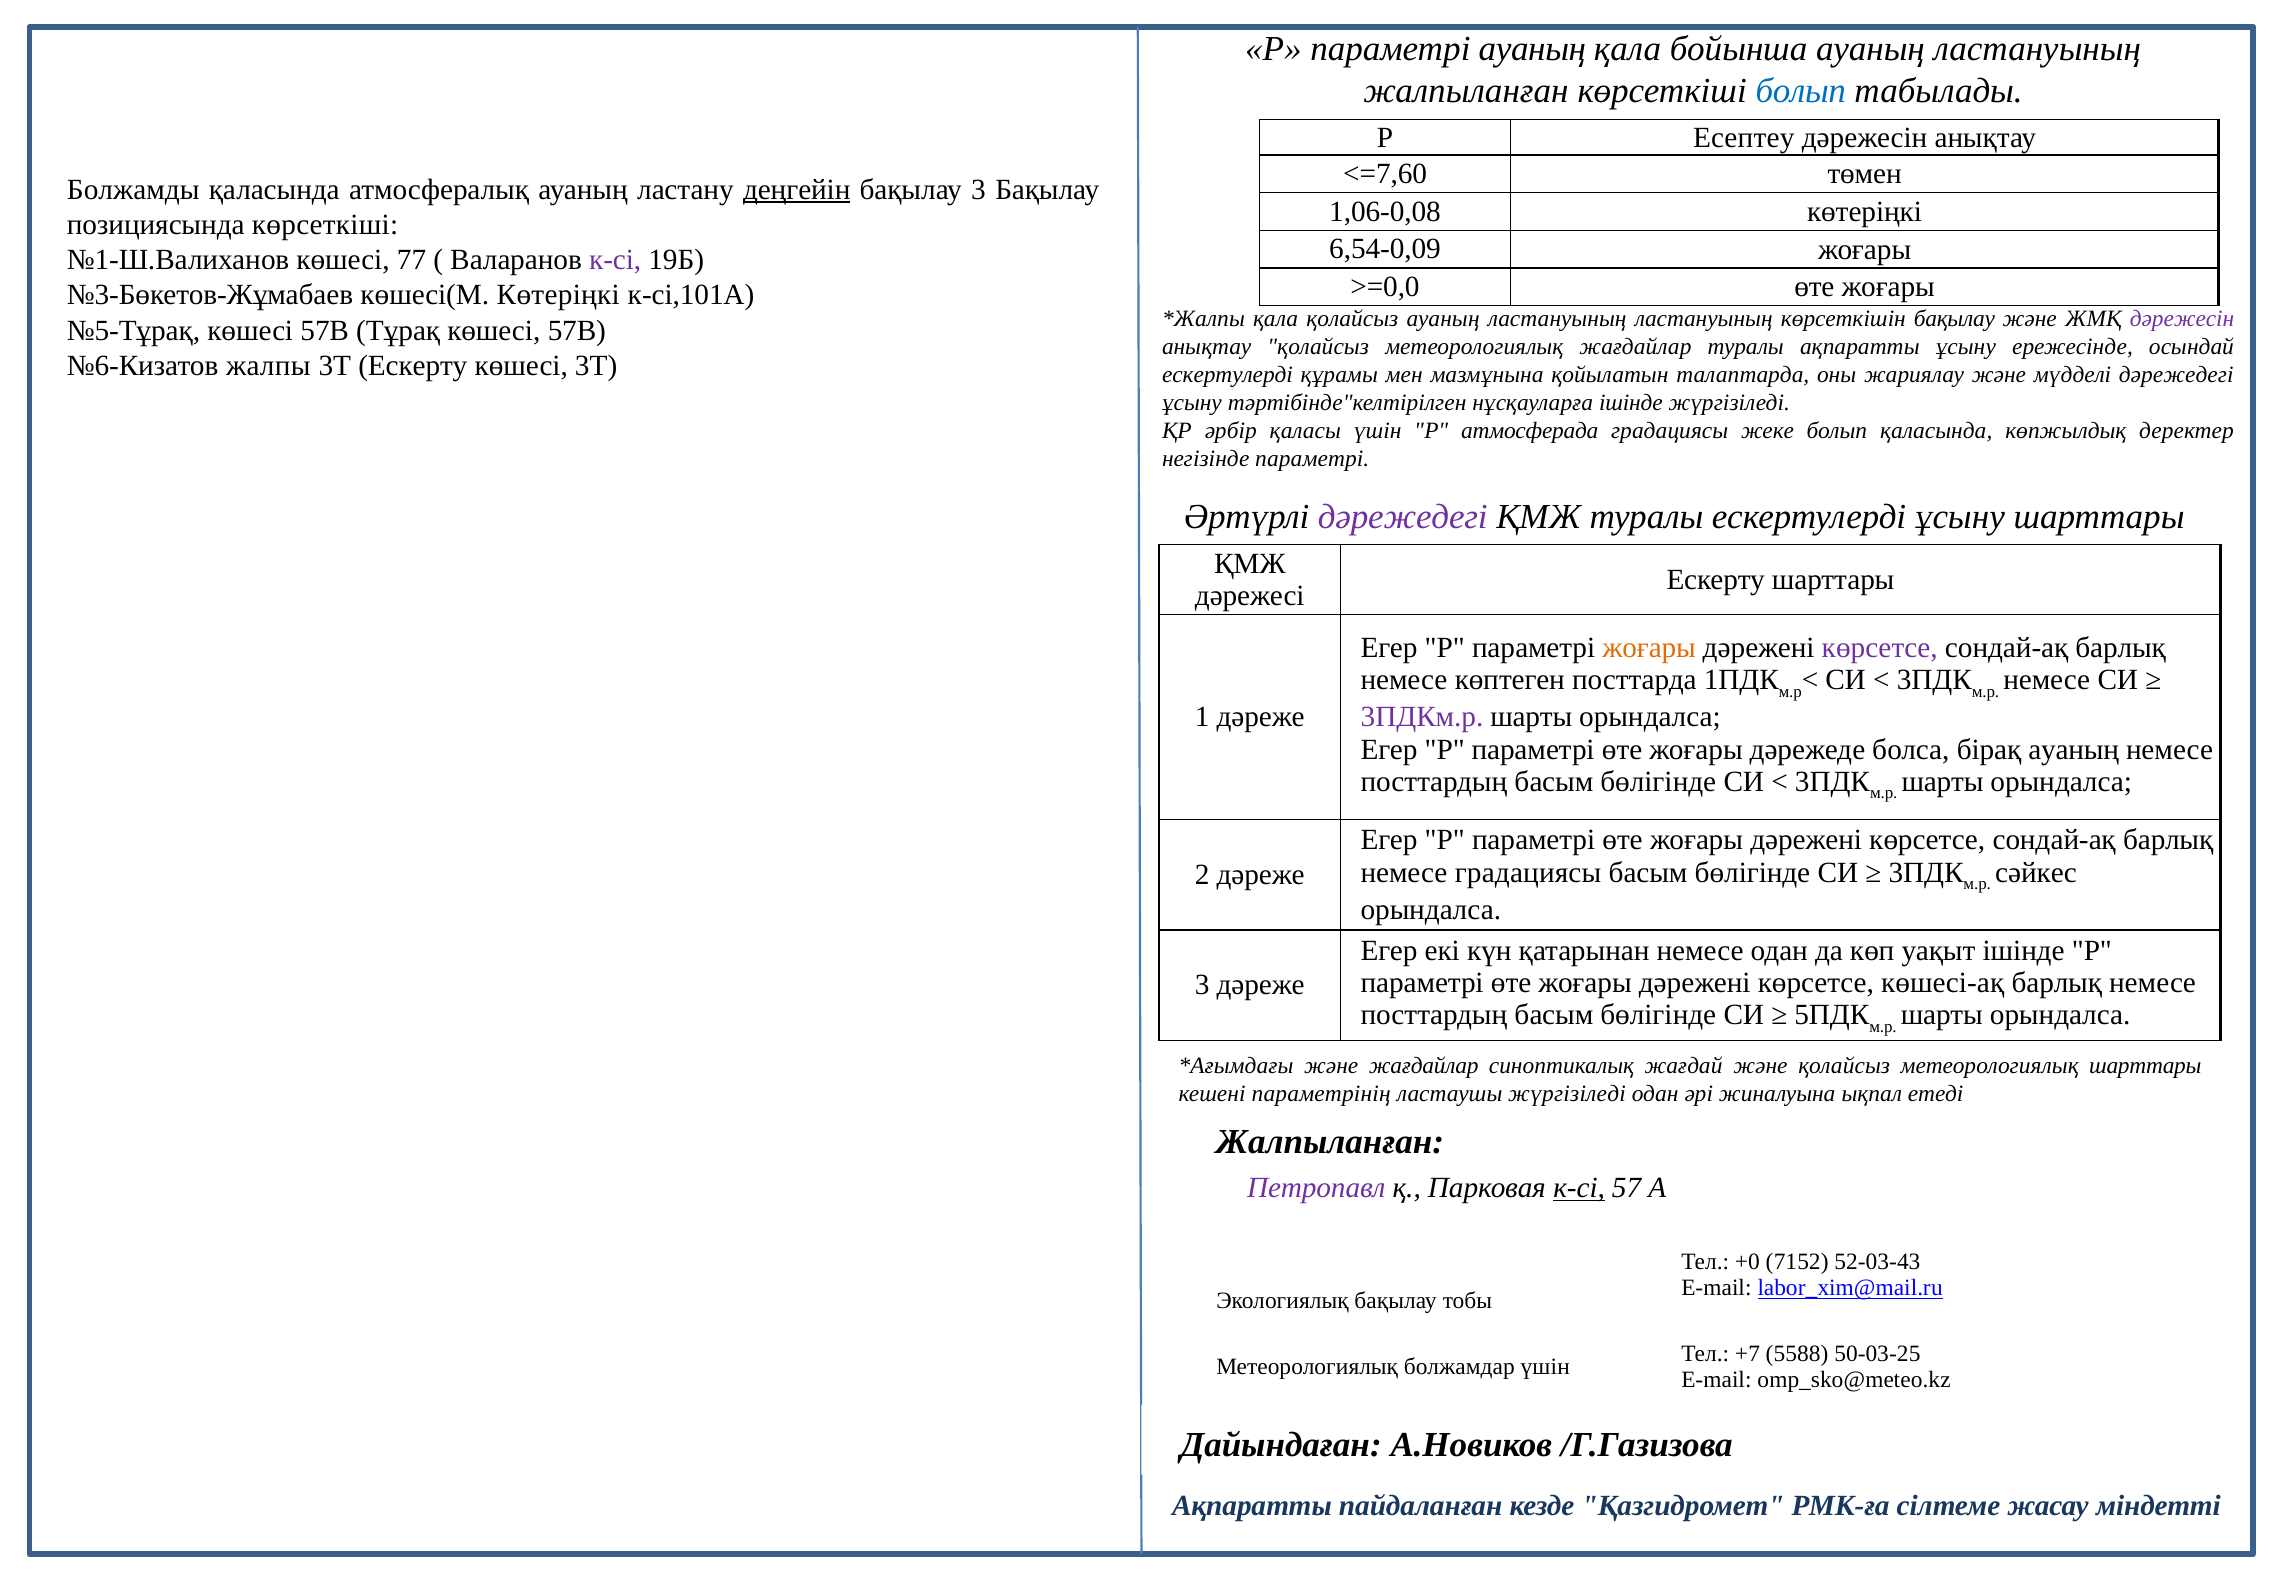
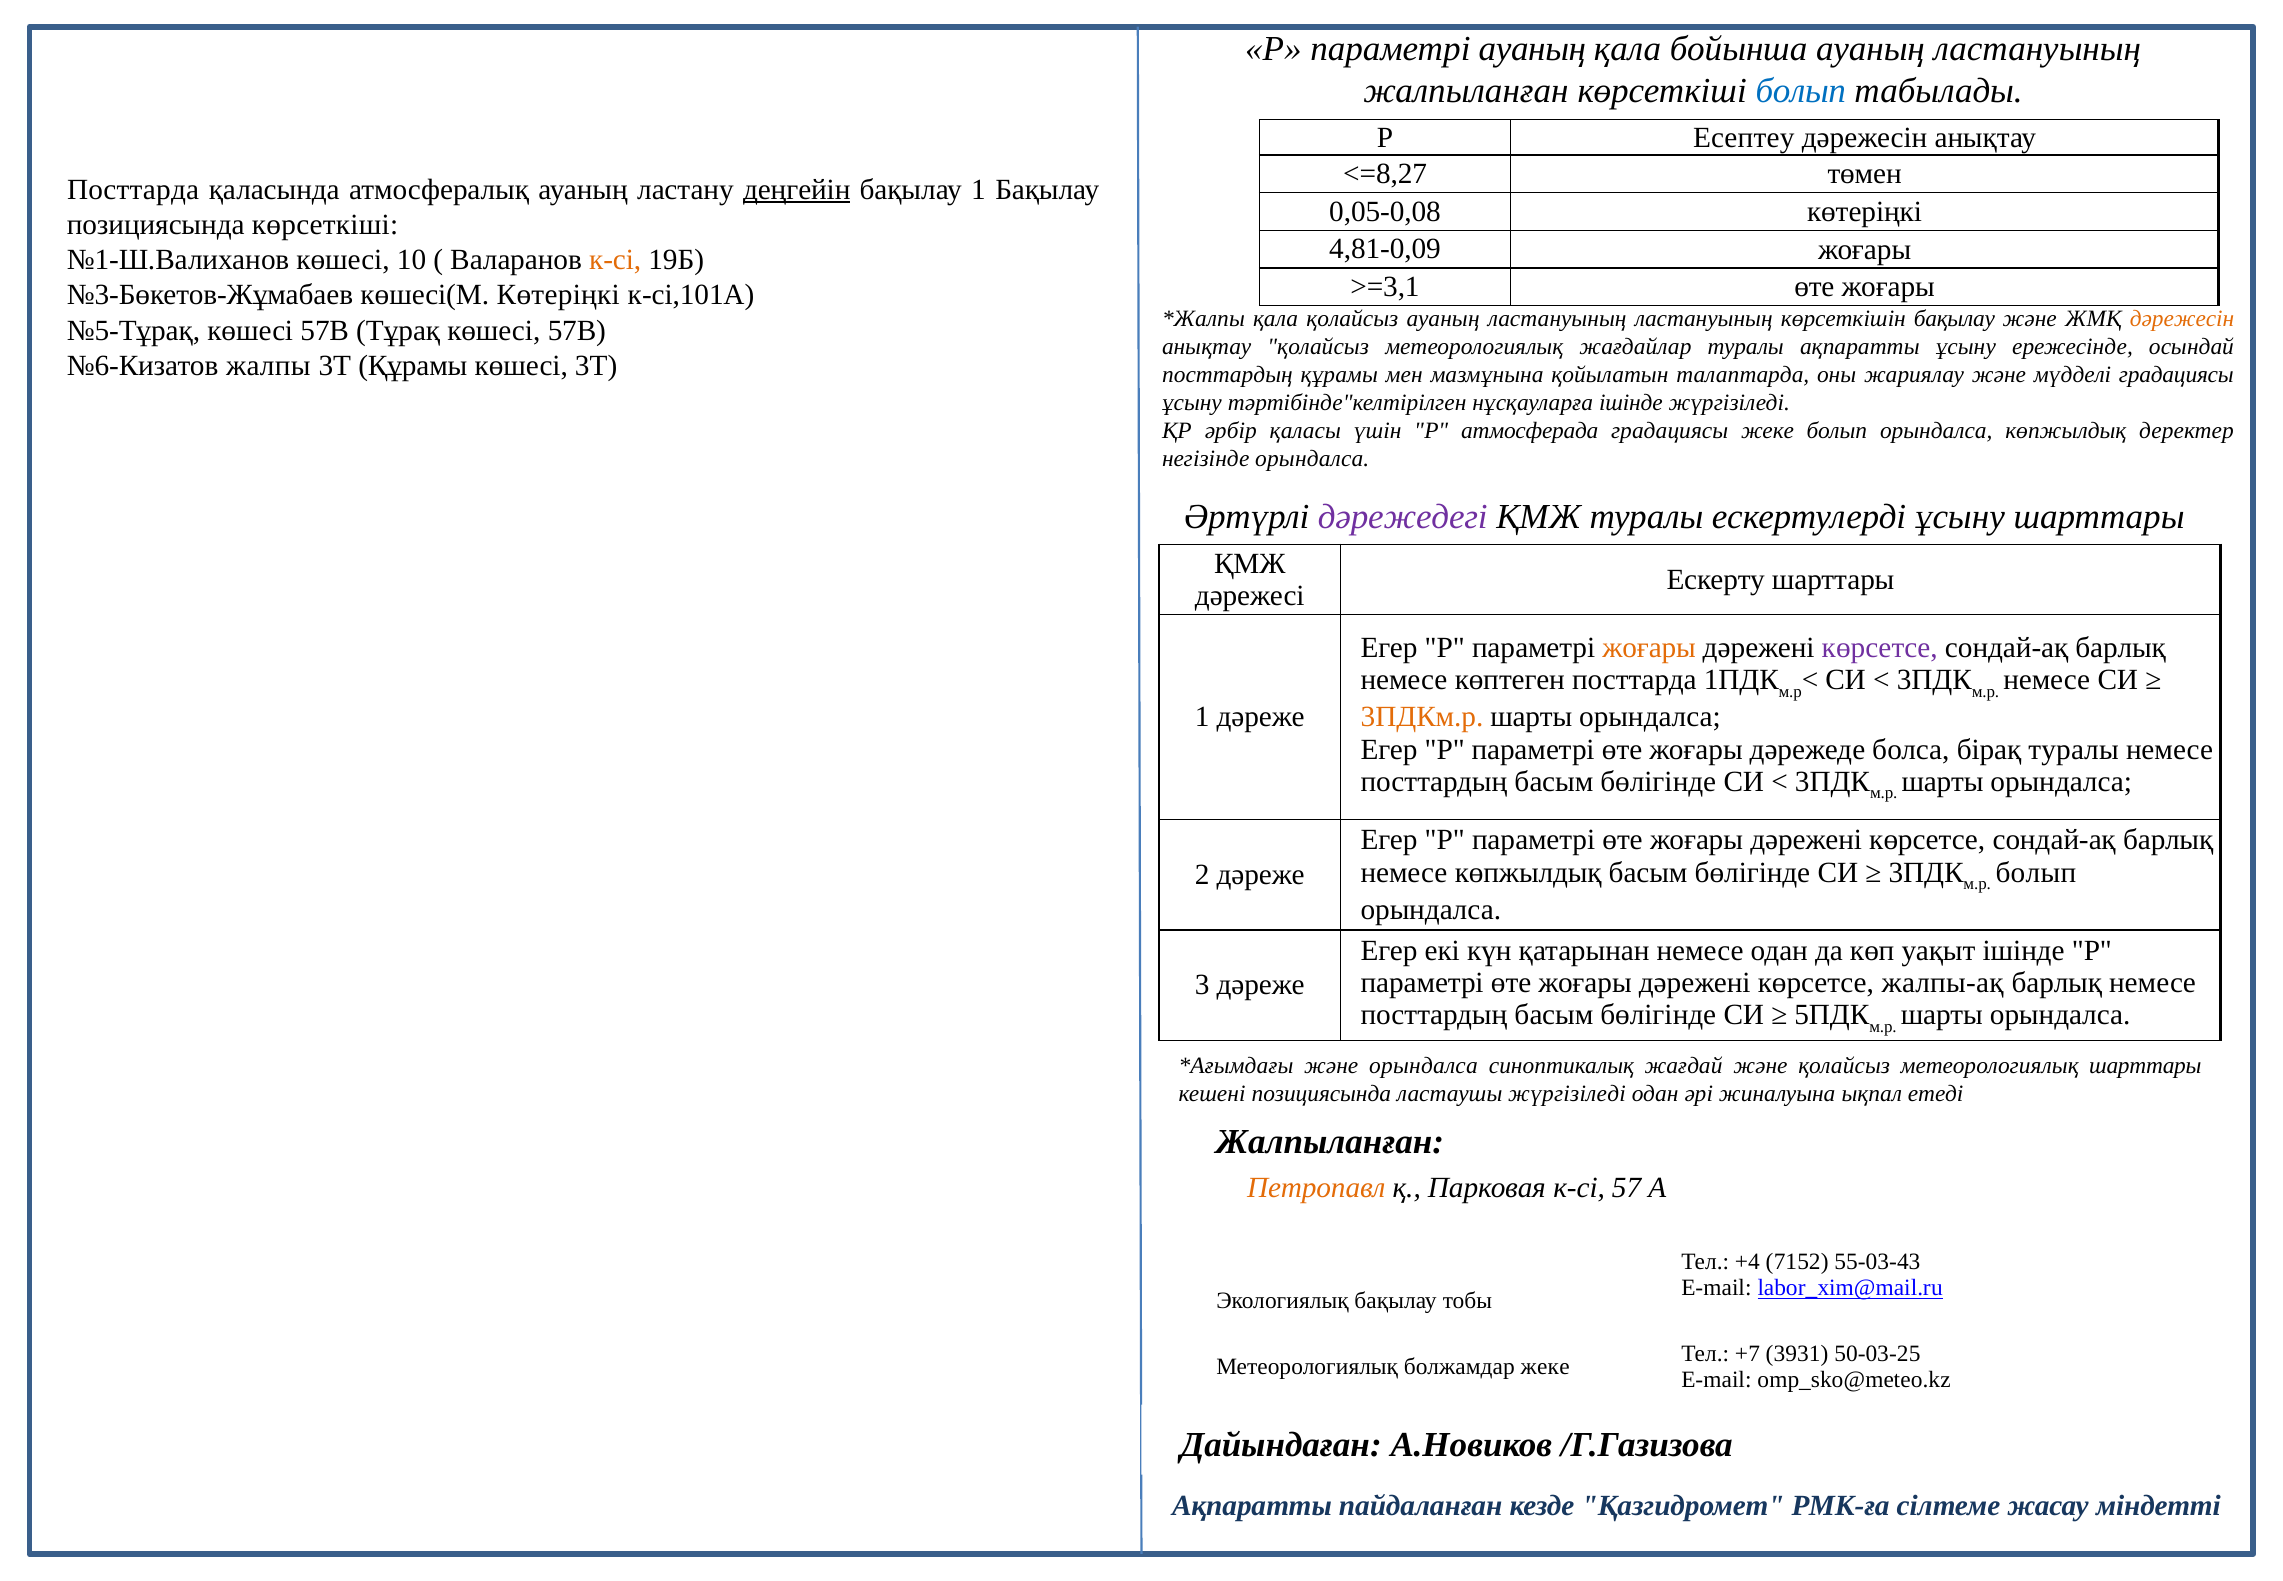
<=7,60: <=7,60 -> <=8,27 (1385, 174)
Болжамды: Болжамды -> Посттарда (133, 190)
бақылау 3: 3 -> 1 (978, 190)
1,06-0,08: 1,06-0,08 -> 0,05-0,08 (1385, 211)
6,54-0,09: 6,54-0,09 -> 4,81-0,09 (1385, 249)
77: 77 -> 10 (412, 260)
к-сі colour: purple -> orange (615, 260)
>=0,0: >=0,0 -> >=3,1 (1385, 287)
дәрежесін colour: purple -> orange (2182, 319)
3Т Ескерту: Ескерту -> Құрамы (413, 365)
ескертулерді: ескертулерді -> посттардың (1227, 375)
мүдделі дәрежедегі: дәрежедегі -> градациясы (2176, 375)
жеке болып қаласында: қаласында -> орындалса (1936, 431)
негізінде параметрі: параметрі -> орындалса (1312, 459)
3ПДКм.р colour: purple -> orange (1422, 717)
бірақ ауаның: ауаның -> туралы (2074, 749)
немесе градациясы: градациясы -> көпжылдық (1528, 872)
сәйкес: сәйкес -> болып (2036, 872)
көшесі-ақ: көшесі-ақ -> жалпы-ақ (1943, 983)
және жағдайлар: жағдайлар -> орындалса (1423, 1065)
кешені параметрінің: параметрінің -> позициясында (1321, 1093)
Петропавл colour: purple -> orange (1316, 1188)
к-сі underline: present -> none (1579, 1188)
+0: +0 -> +4 (1747, 1262)
52-03-43: 52-03-43 -> 55-03-43 (1877, 1262)
5588: 5588 -> 3931 (1797, 1353)
болжамдар үшін: үшін -> жеке (1545, 1366)
